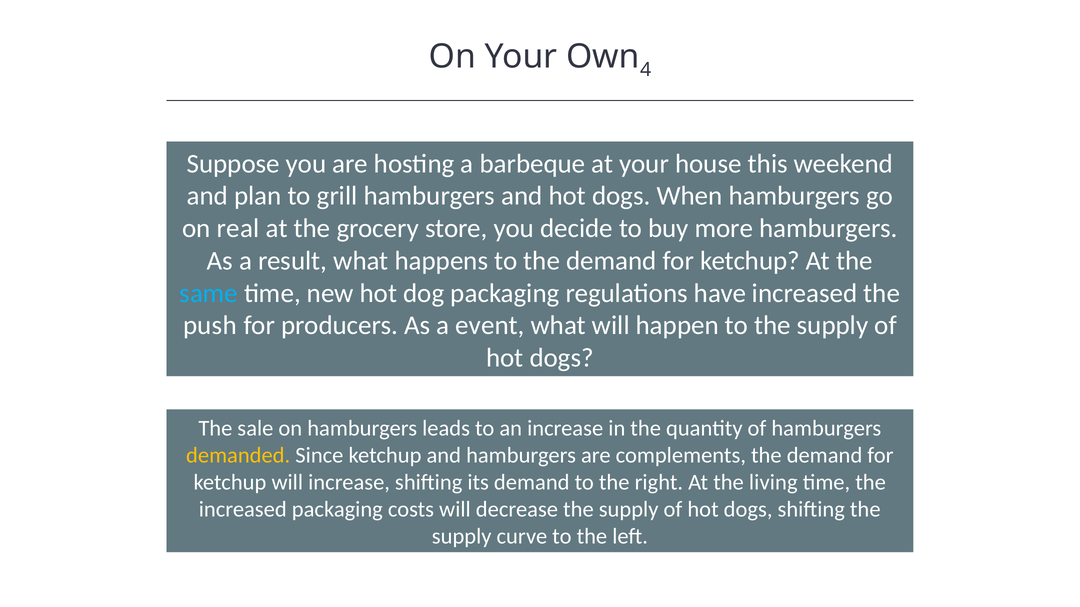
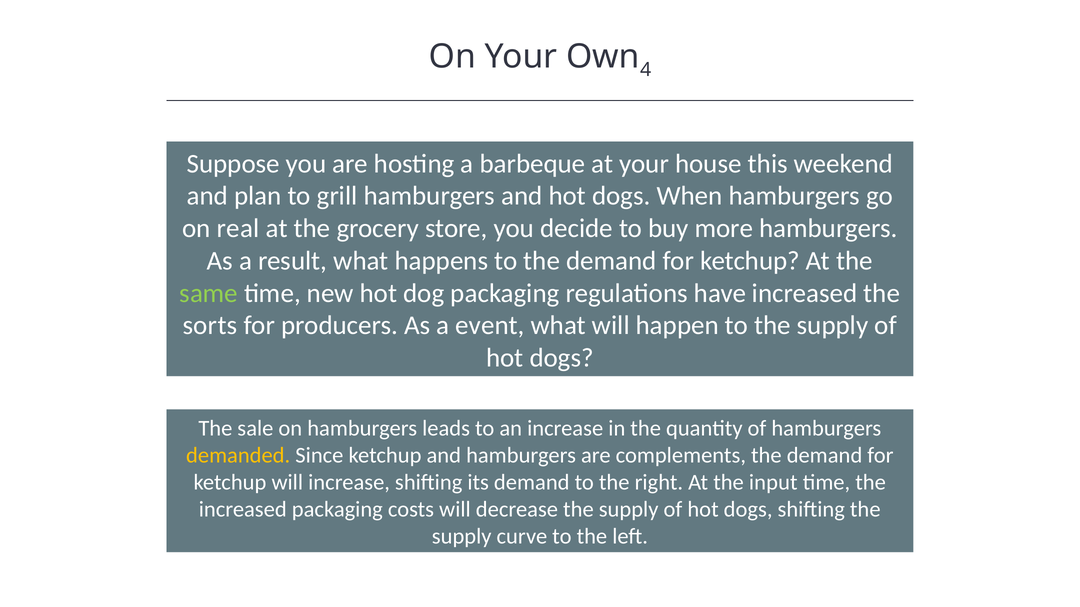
same colour: light blue -> light green (209, 293)
push: push -> sorts (210, 326)
living: living -> input (773, 483)
